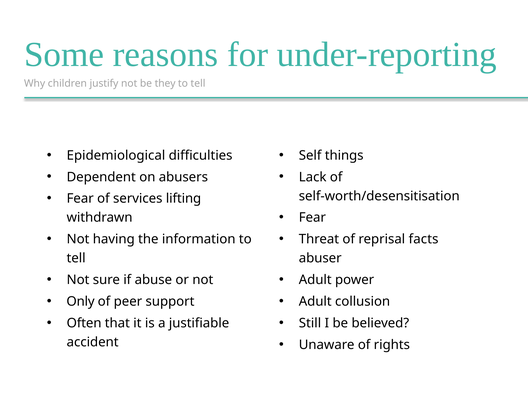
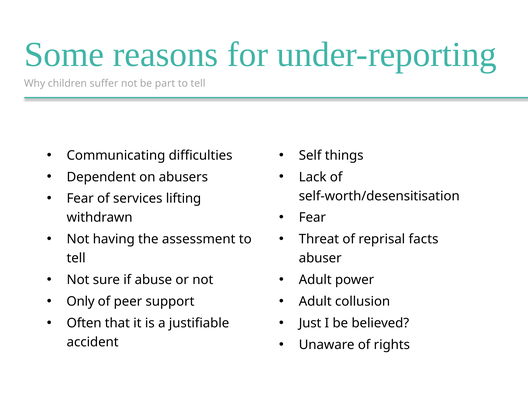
justify: justify -> suffer (104, 84)
they: they -> part (165, 84)
Epidemiological: Epidemiological -> Communicating (116, 155)
information: information -> assessment (199, 239)
Still: Still -> Just (310, 323)
